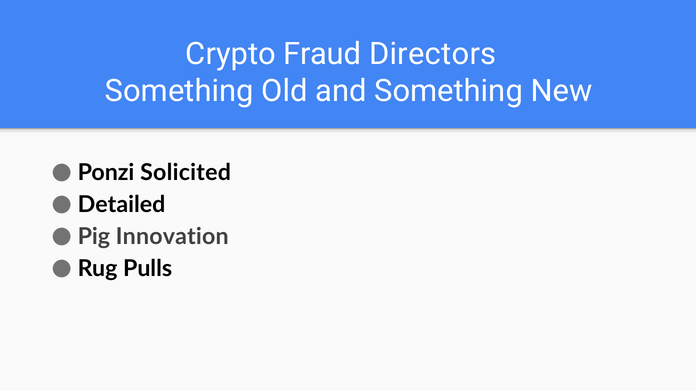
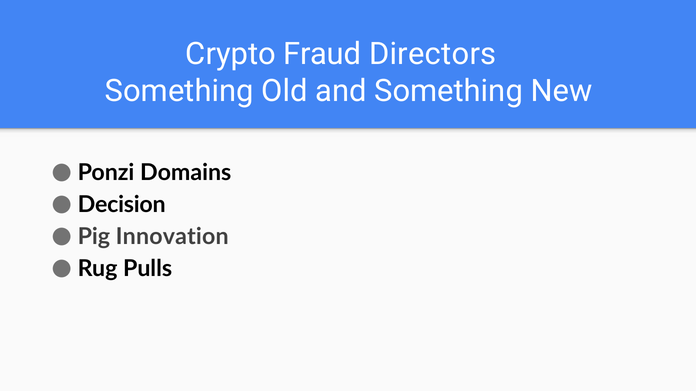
Solicited: Solicited -> Domains (186, 173)
Detailed: Detailed -> Decision (122, 205)
